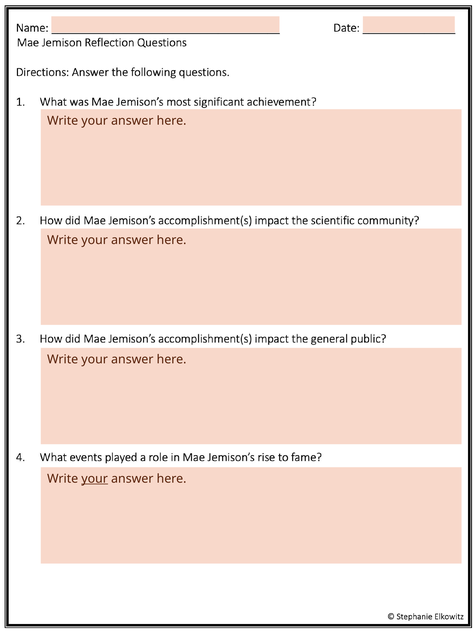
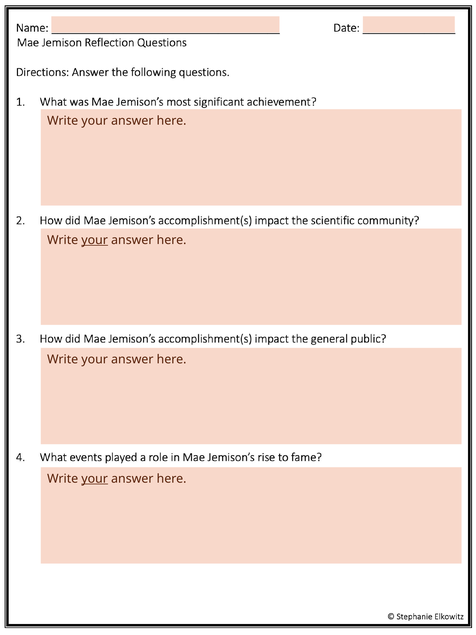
your underline: none -> present (95, 240)
